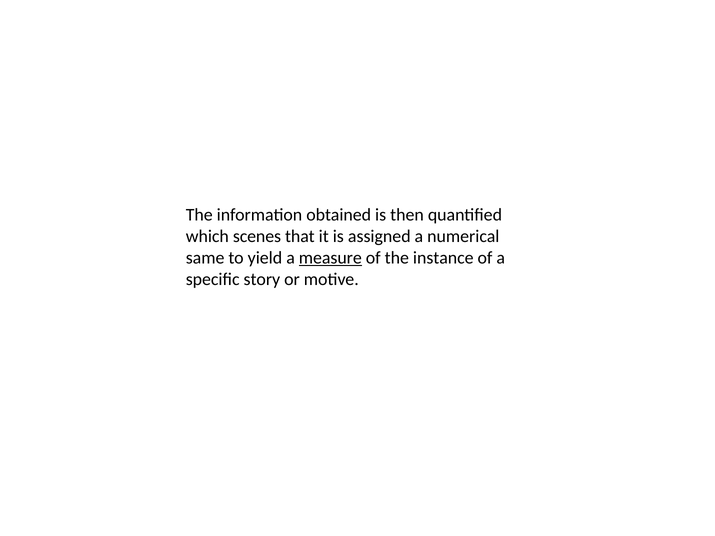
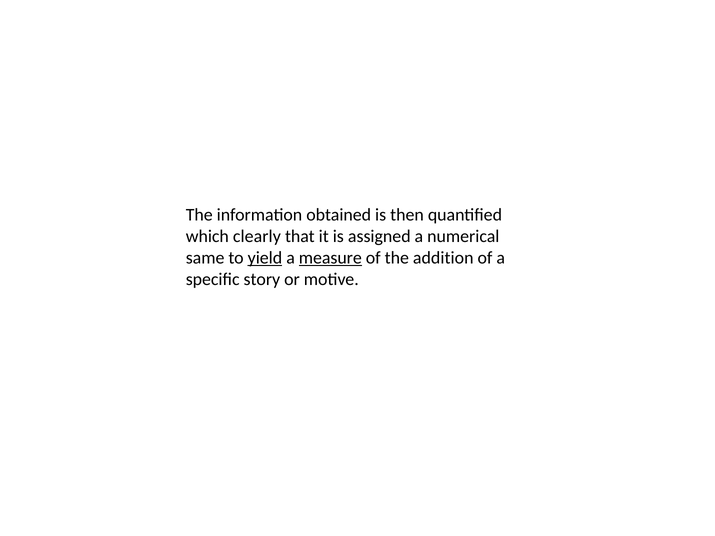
scenes: scenes -> clearly (257, 236)
yield underline: none -> present (265, 258)
instance: instance -> addition (443, 258)
